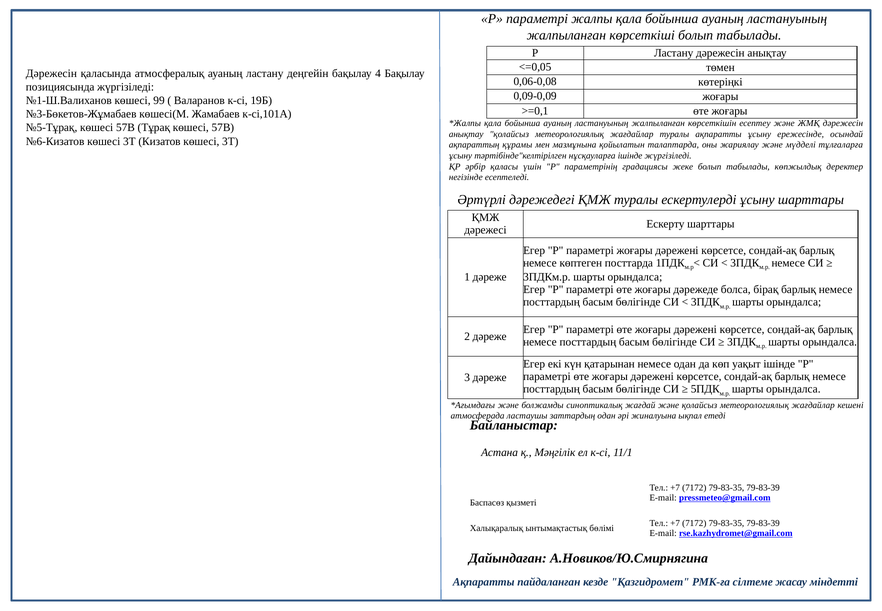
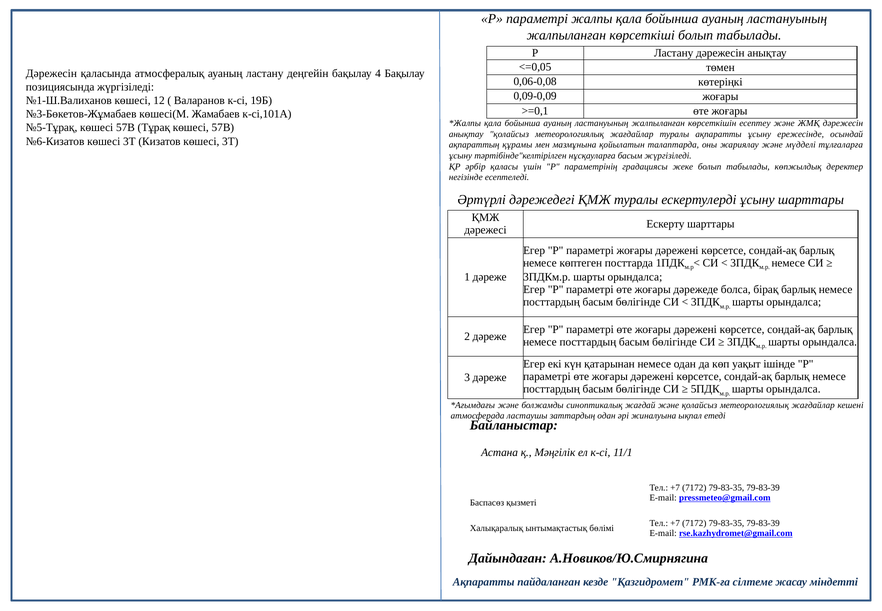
99: 99 -> 12 (159, 100)
нұсқауларға ішінде: ішінде -> басым (630, 156)
